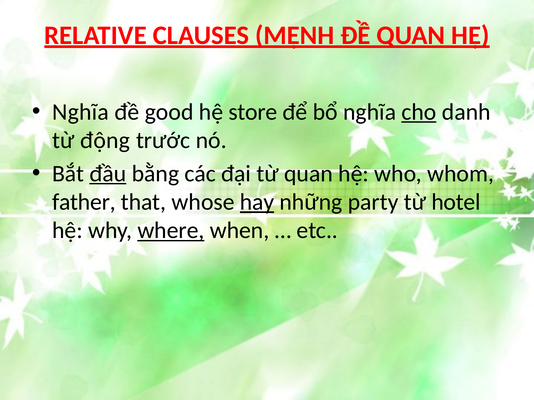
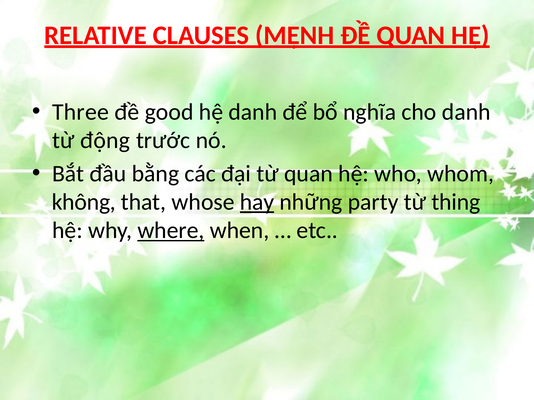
Nghĩa: Nghĩa -> Three (80, 112)
hệ store: store -> danh (253, 112)
cho underline: present -> none (419, 112)
đầu underline: present -> none (108, 174)
father: father -> không (84, 202)
hotel: hotel -> thing (456, 202)
